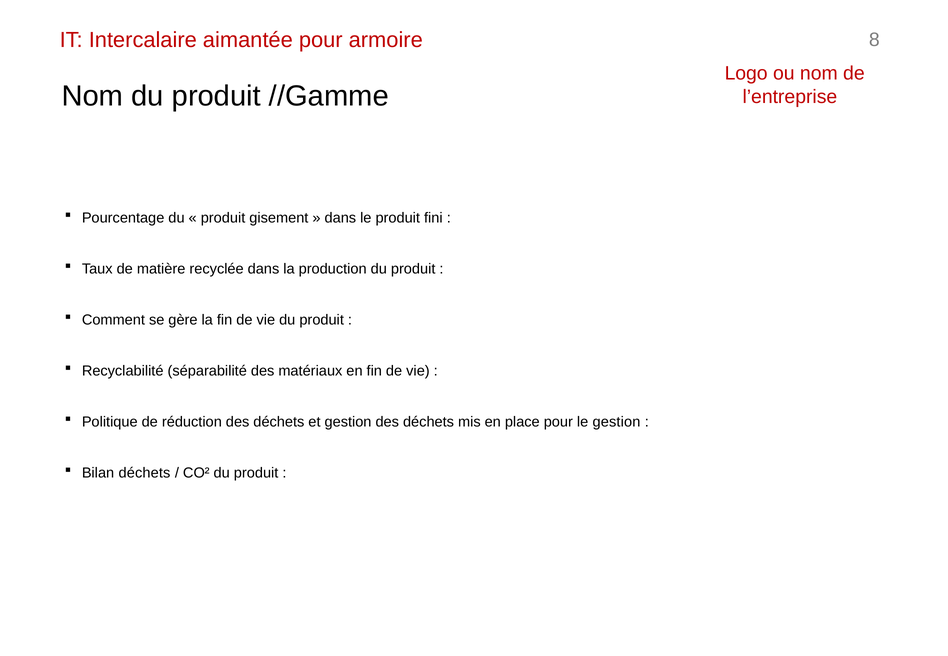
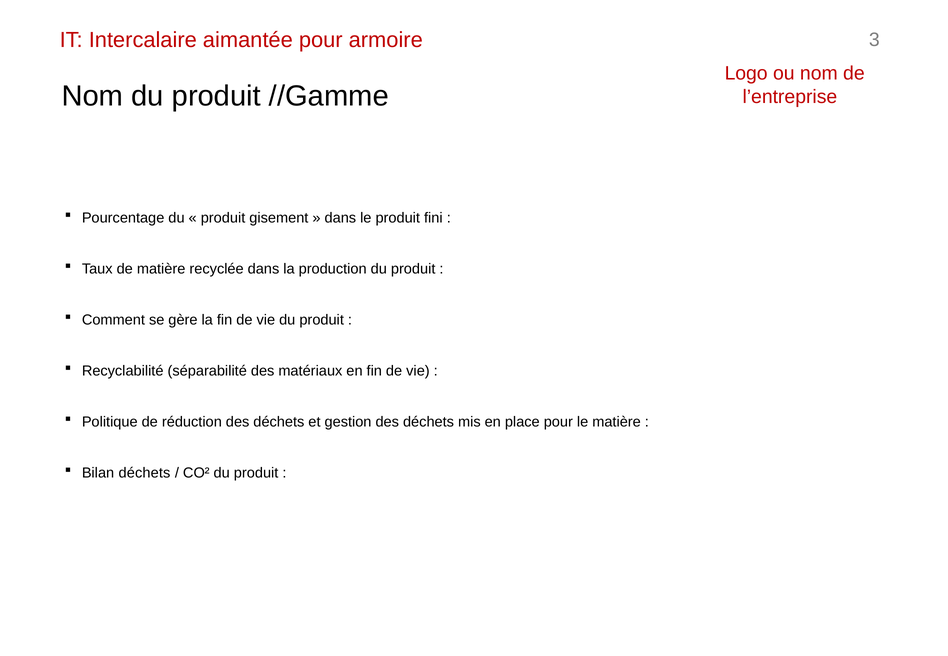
8: 8 -> 3 (874, 40)
le gestion: gestion -> matière (617, 422)
